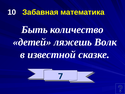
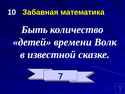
ляжешь: ляжешь -> времени (73, 42)
